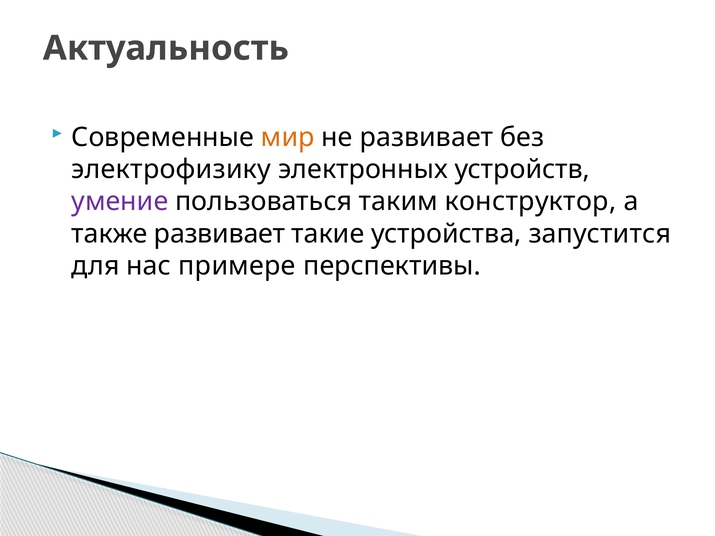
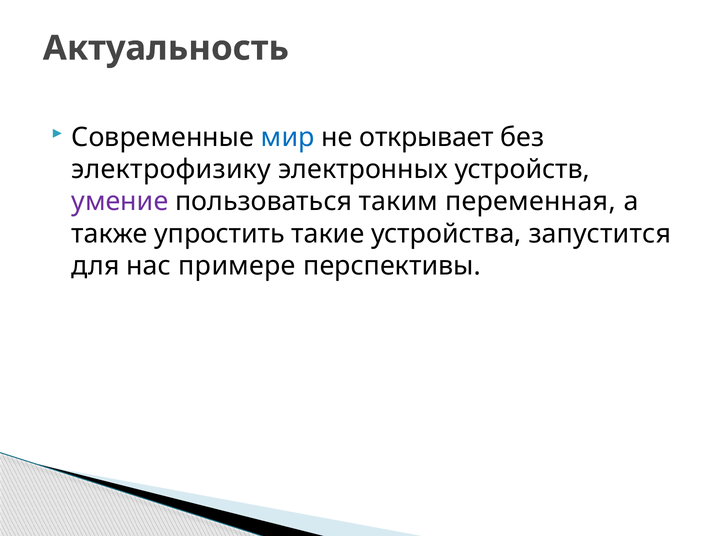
мир colour: orange -> blue (288, 137)
не развивает: развивает -> открывает (427, 137)
конструктор: конструктор -> переменная (530, 202)
также развивает: развивает -> упростить (220, 234)
